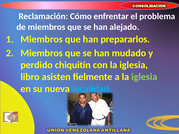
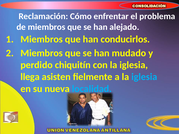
prepararlos: prepararlos -> conducirlos (125, 39)
libro: libro -> llega (30, 77)
iglesia colour: light green -> light blue (144, 77)
